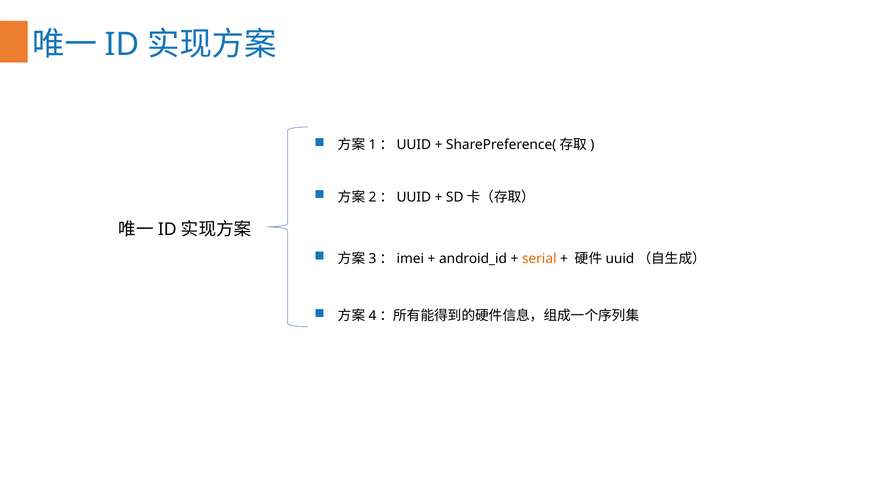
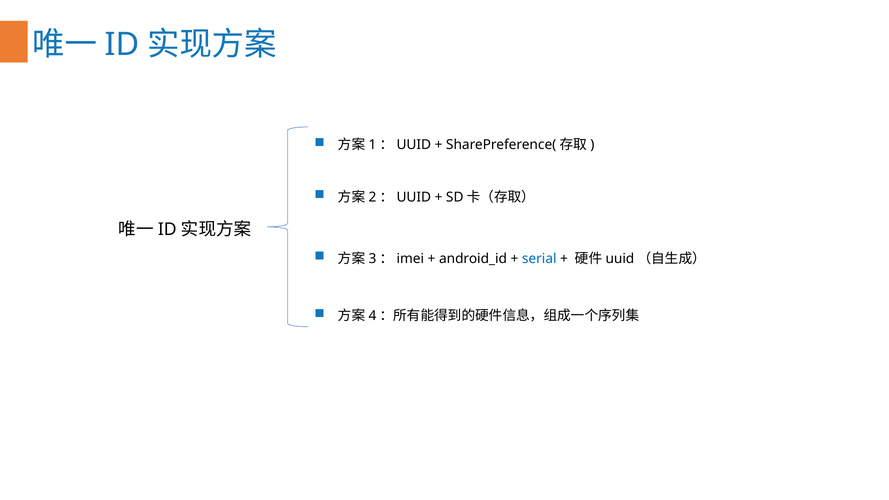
serial colour: orange -> blue (539, 259)
